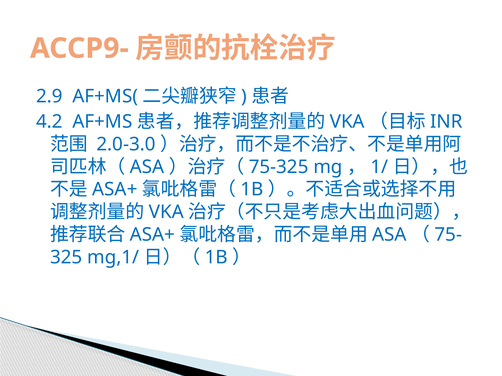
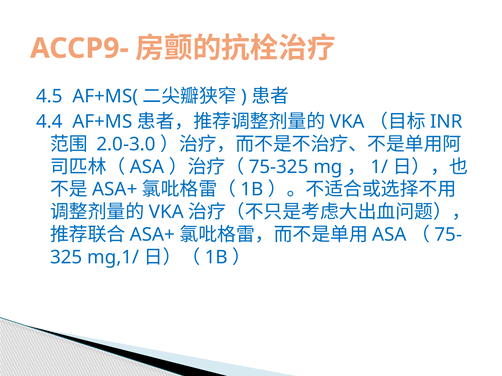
2.9: 2.9 -> 4.5 (49, 96)
4.2: 4.2 -> 4.4 (49, 122)
